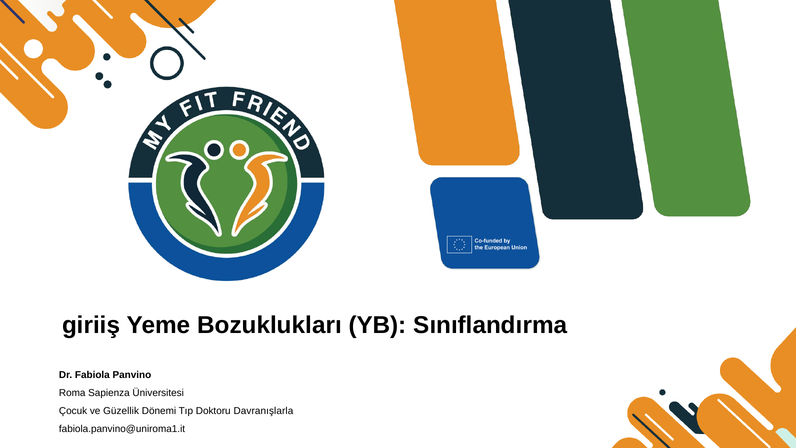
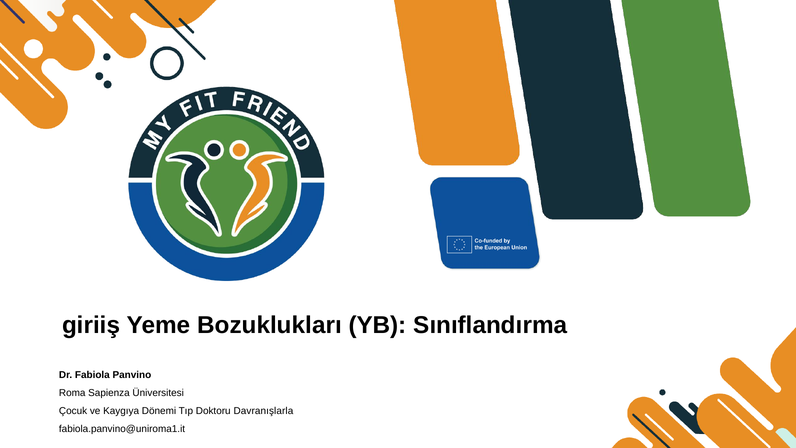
Güzellik: Güzellik -> Kaygıya (121, 411)
